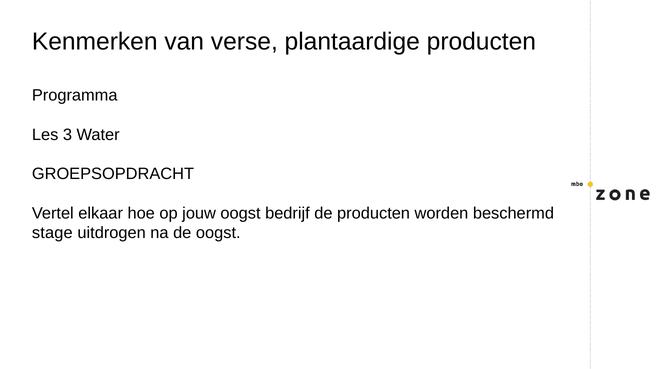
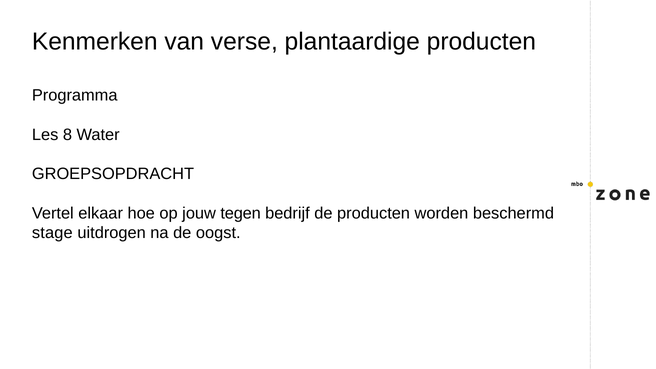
3: 3 -> 8 (67, 135)
jouw oogst: oogst -> tegen (241, 213)
